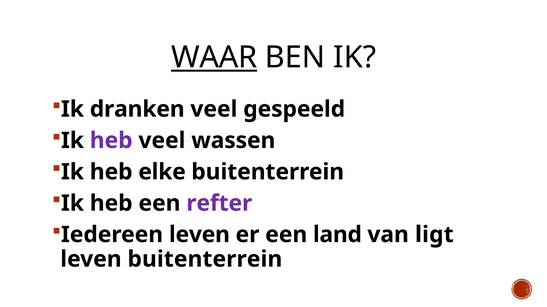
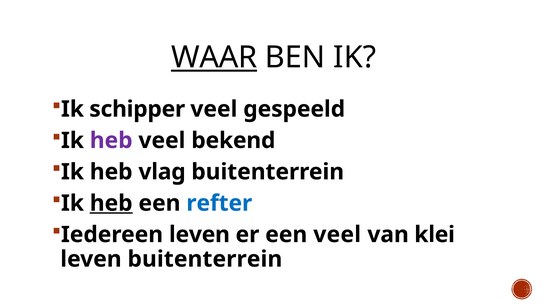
dranken: dranken -> schipper (137, 109)
wassen: wassen -> bekend (233, 141)
elke: elke -> vlag (162, 172)
heb underline: none -> present (111, 204)
refter colour: purple -> blue (219, 204)
een land: land -> veel (337, 235)
ligt: ligt -> klei (435, 235)
